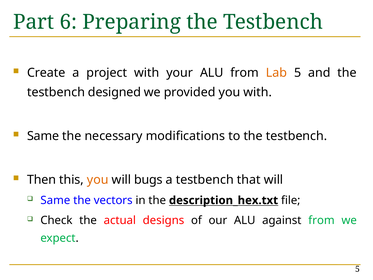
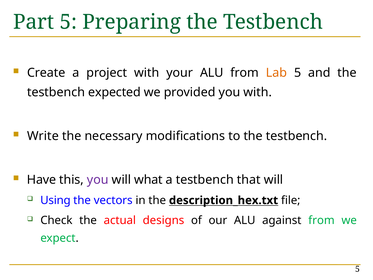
Part 6: 6 -> 5 (68, 22)
designed: designed -> expected (114, 92)
Same: Same -> Write (43, 136)
Then: Then -> Have (42, 180)
you colour: orange -> purple (98, 180)
bugs: bugs -> what (148, 180)
Same: Same -> Using (55, 200)
